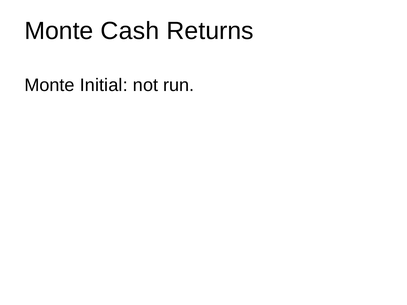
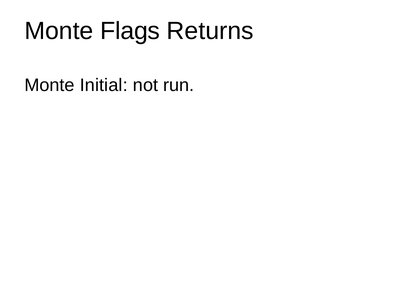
Cash: Cash -> Flags (130, 31)
